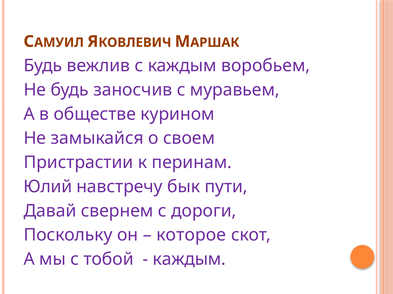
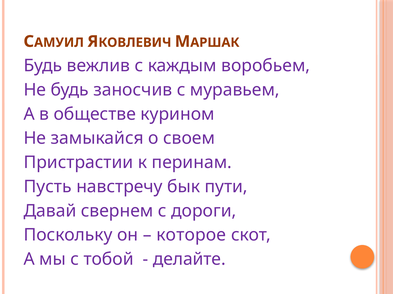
Юлий: Юлий -> Пусть (48, 187)
каждым: каждым -> делайте (189, 260)
